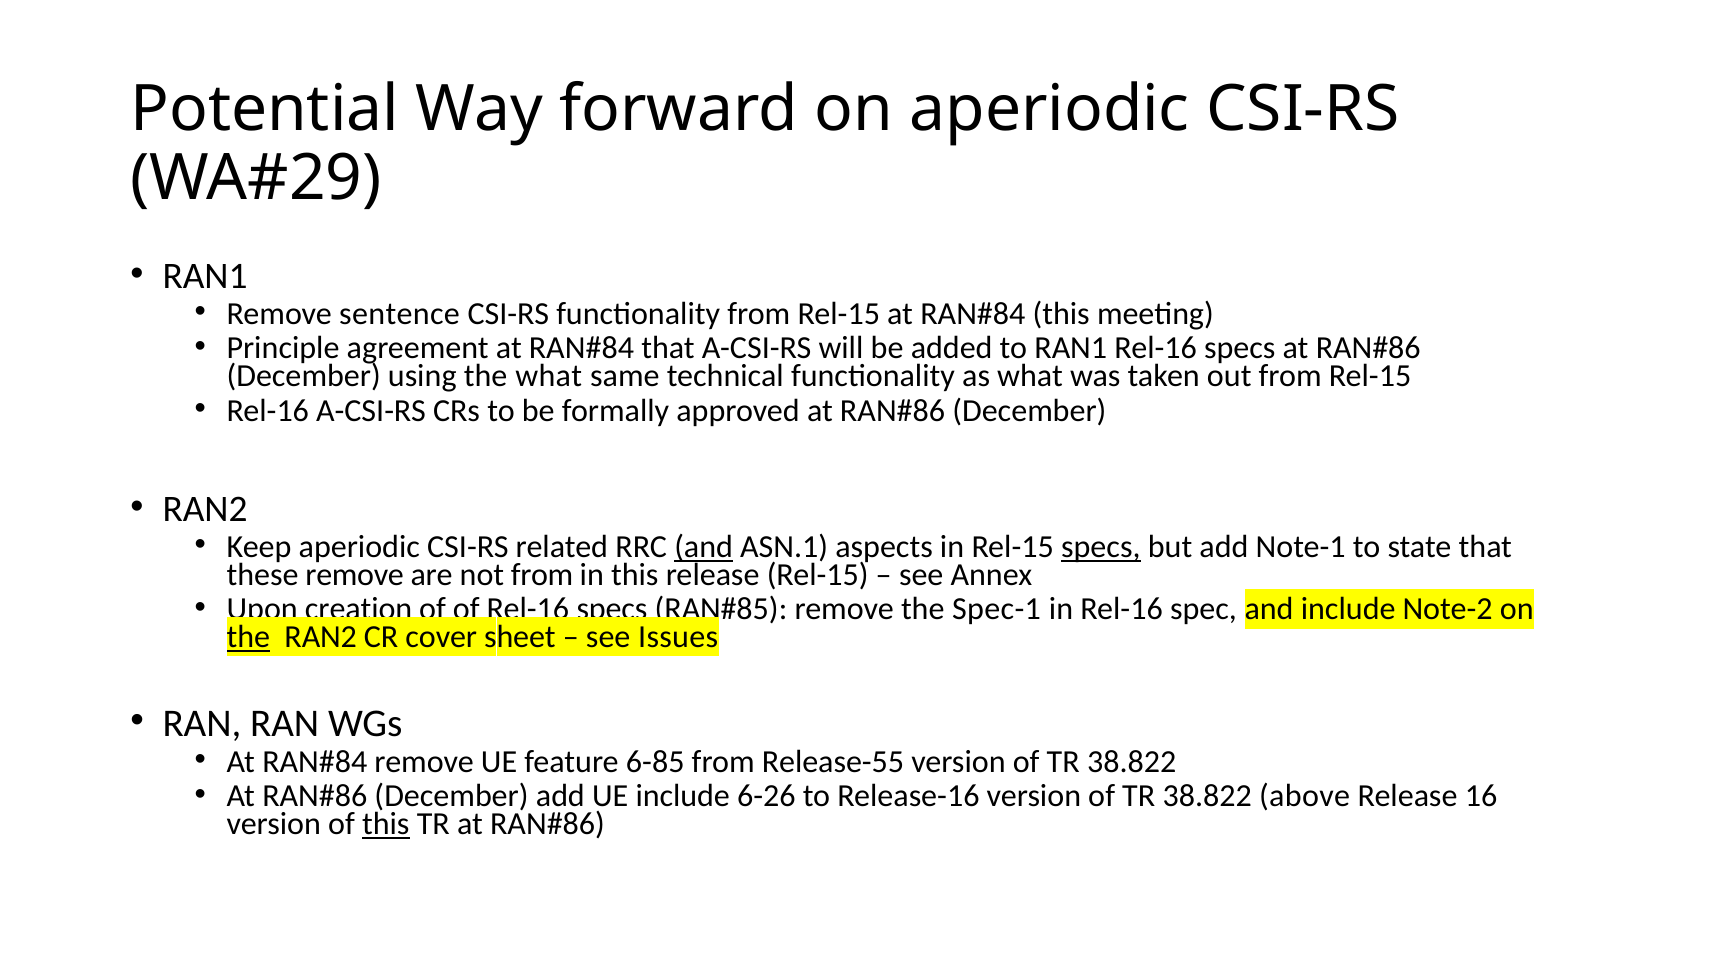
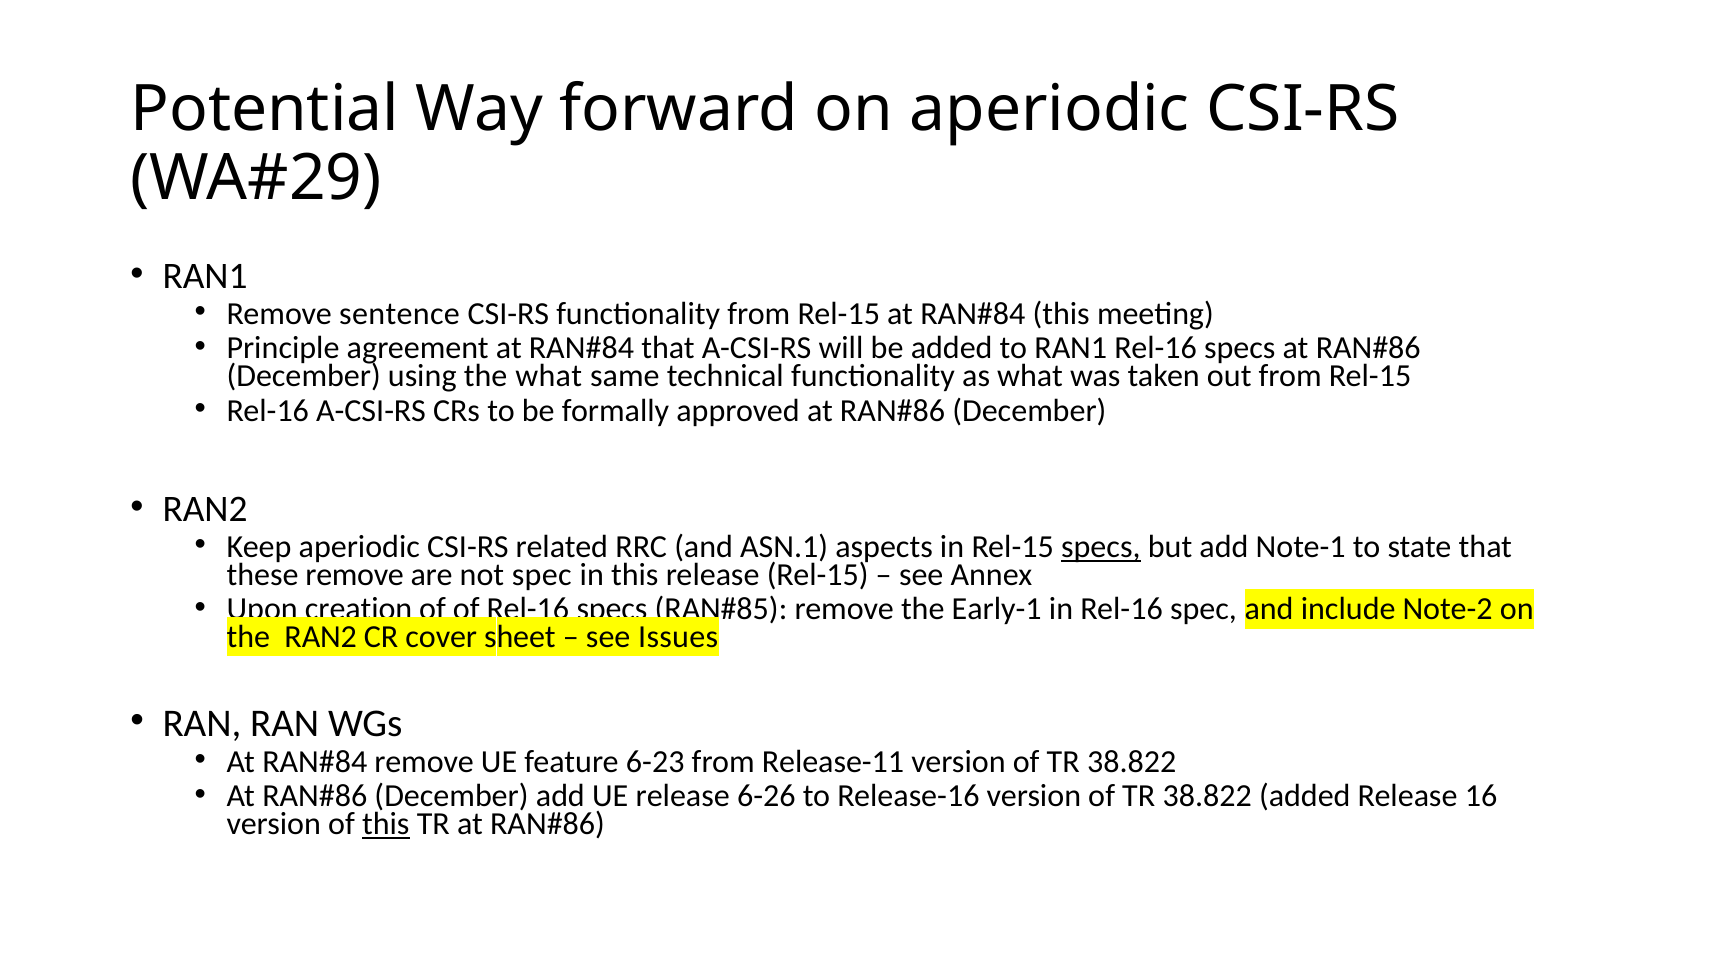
and underline: present -> none (704, 547)
not from: from -> spec (542, 575)
Spec-1: Spec-1 -> Early-1 (997, 610)
the underline: present -> none (248, 637)
6-85: 6-85 -> 6-23 (655, 762)
Release-55: Release-55 -> Release-11 (833, 762)
UE include: include -> release (683, 797)
38.822 above: above -> added (1305, 797)
